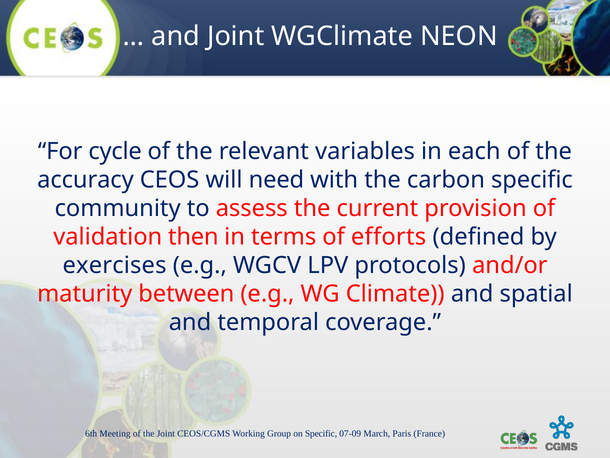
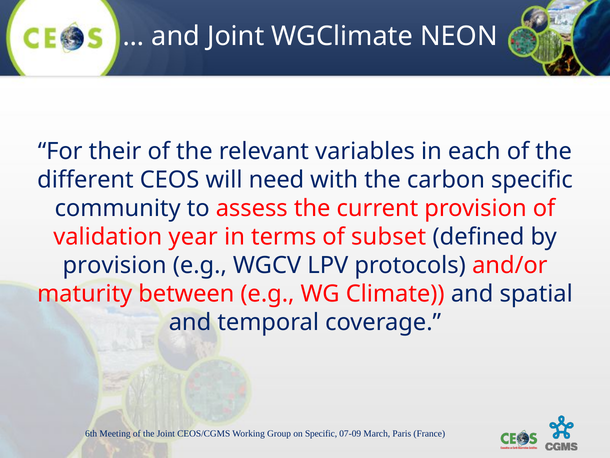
cycle: cycle -> their (115, 151)
accuracy: accuracy -> different (85, 180)
then: then -> year (193, 237)
efforts: efforts -> subset (389, 237)
exercises: exercises -> provision (115, 265)
